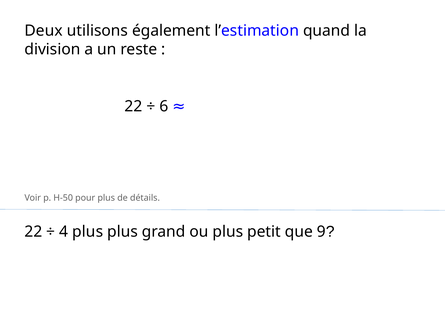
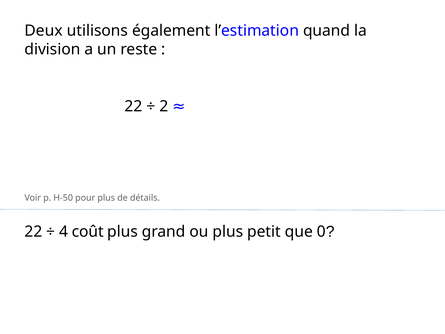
6: 6 -> 2 (164, 106)
4 plus: plus -> coût (88, 232)
9: 9 -> 0 (321, 232)
